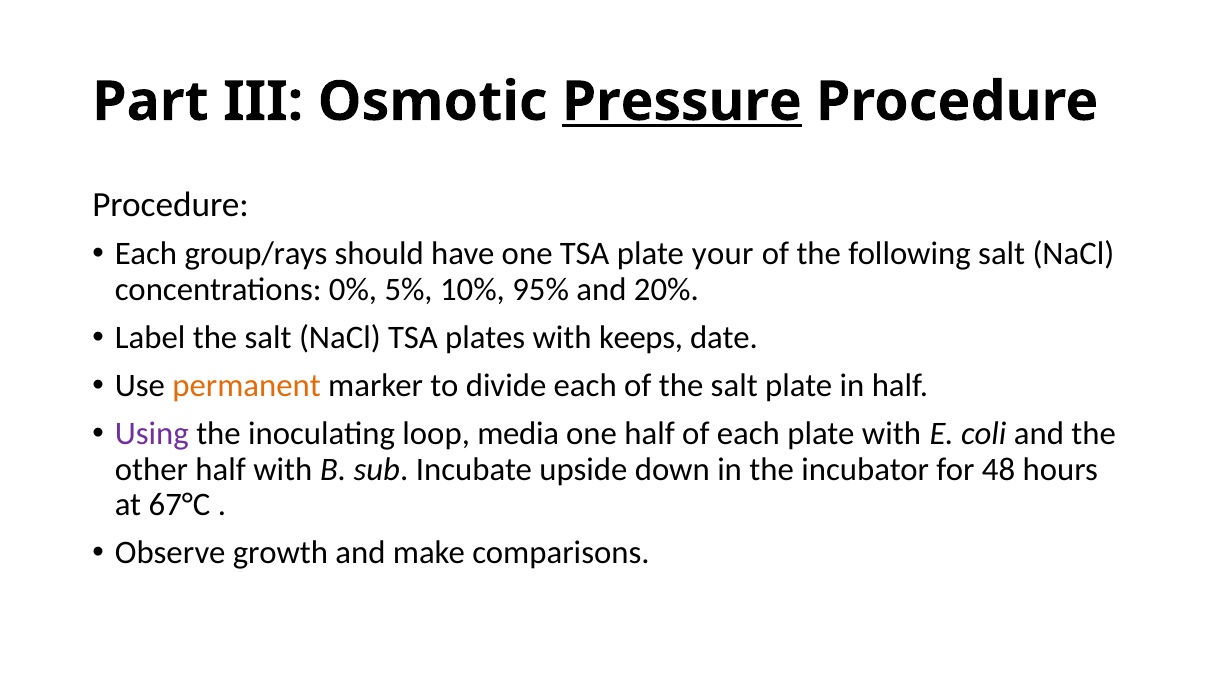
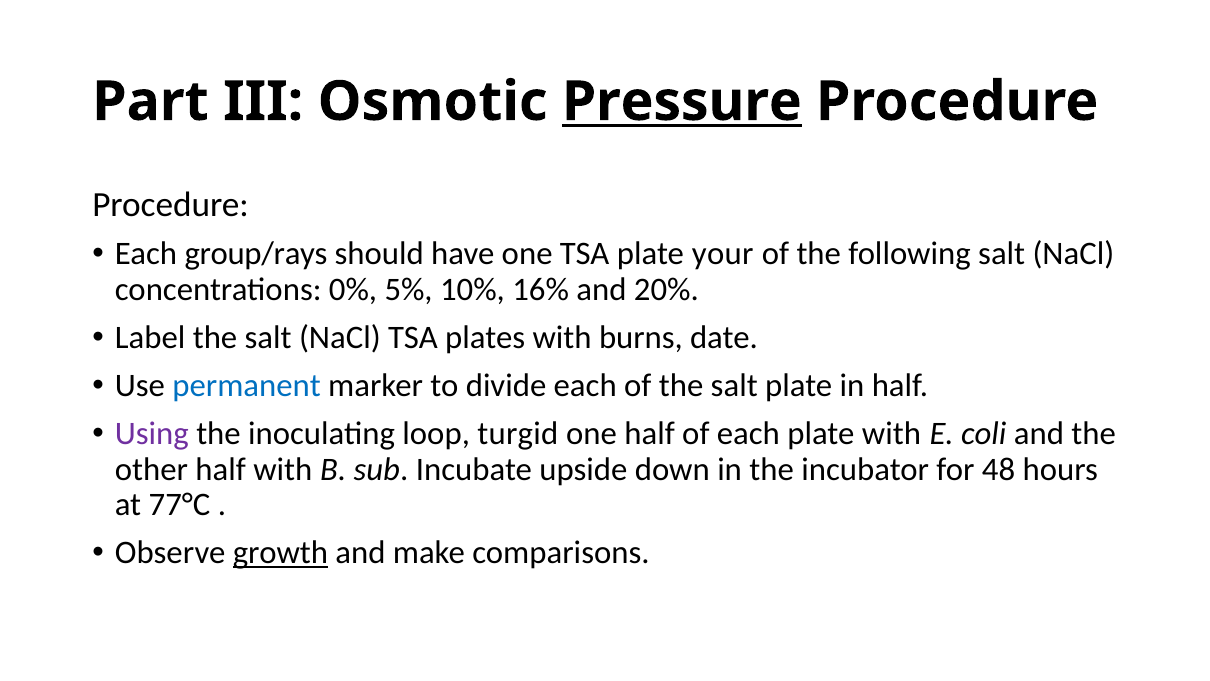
95%: 95% -> 16% (541, 289)
keeps: keeps -> burns (641, 338)
permanent colour: orange -> blue (247, 386)
media: media -> turgid (518, 434)
67°C: 67°C -> 77°C (180, 505)
growth underline: none -> present (280, 553)
